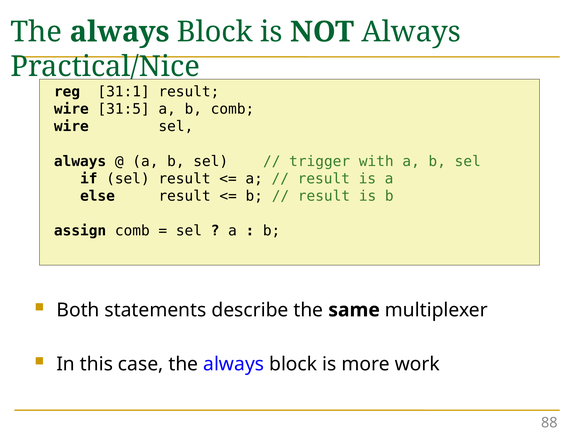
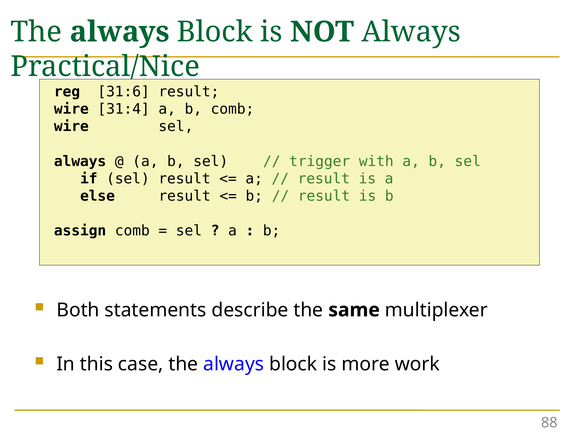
31:1: 31:1 -> 31:6 (124, 92)
31:5: 31:5 -> 31:4 (124, 109)
